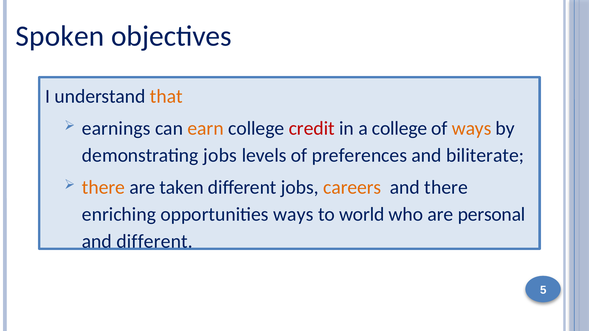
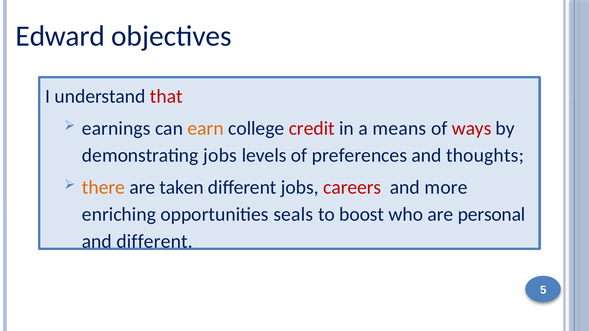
Spoken: Spoken -> Edward (60, 36)
that colour: orange -> red (166, 96)
a college: college -> means (399, 128)
ways colour: orange -> red (472, 128)
biliterate: biliterate -> thoughts (485, 155)
careers colour: orange -> red (352, 187)
and there: there -> more (446, 187)
opportunities ways: ways -> seals (293, 215)
world: world -> boost (362, 215)
